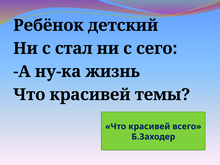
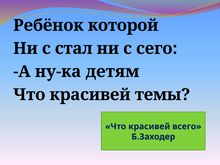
детский: детский -> которой (123, 25)
жизнь: жизнь -> детям (113, 72)
